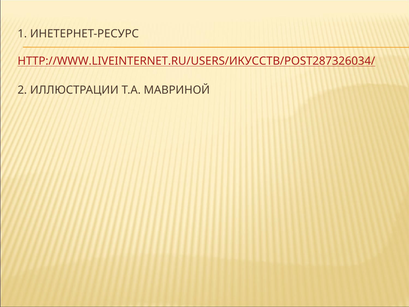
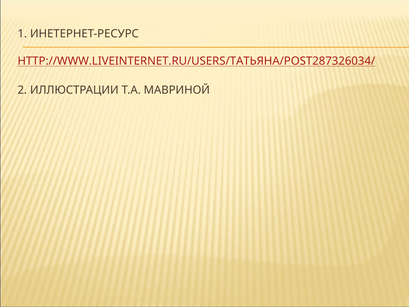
HTTP://WWW.LIVEINTERNET.RU/USERS/ИКУССТВ/POST287326034/: HTTP://WWW.LIVEINTERNET.RU/USERS/ИКУССТВ/POST287326034/ -> HTTP://WWW.LIVEINTERNET.RU/USERS/ТАТЬЯНА/POST287326034/ (196, 61)
